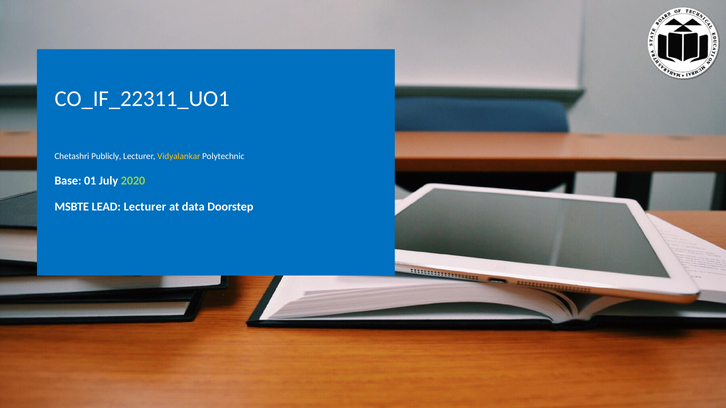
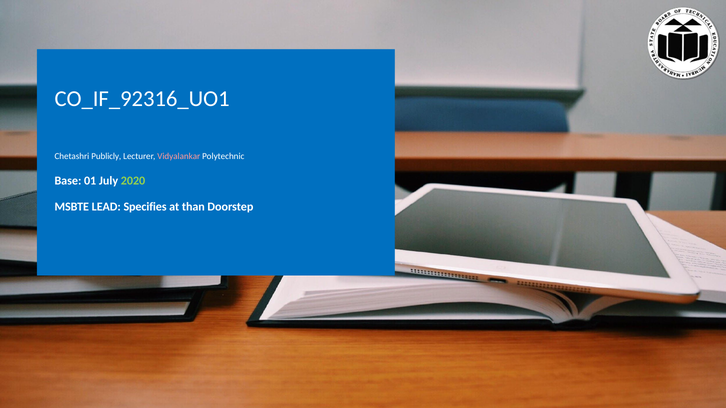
CO_IF_22311_UO1: CO_IF_22311_UO1 -> CO_IF_92316_UO1 (142, 99)
Vidyalankar colour: yellow -> pink (179, 156)
LEAD Lecturer: Lecturer -> Specifies (145, 207)
data: data -> than (193, 207)
